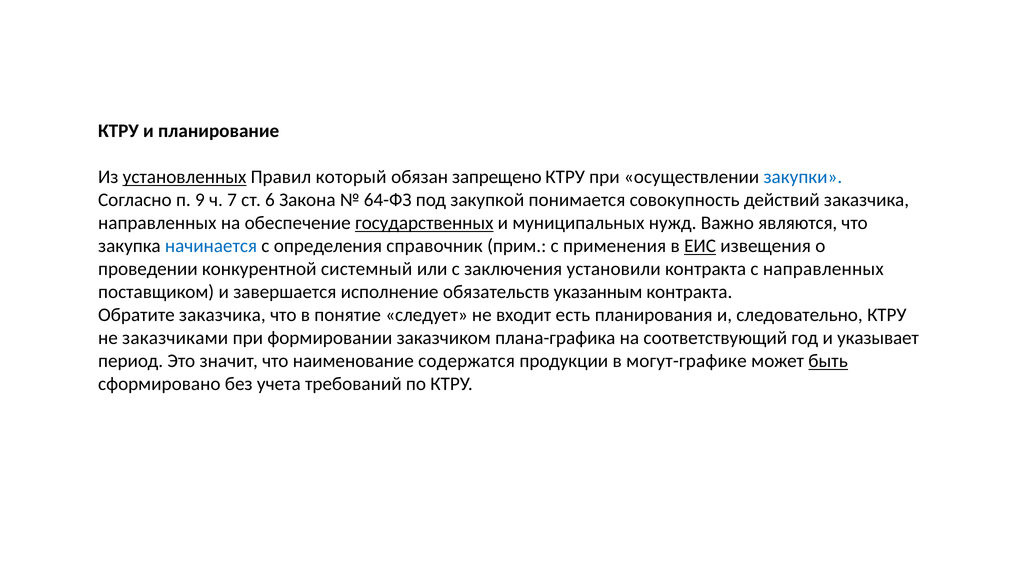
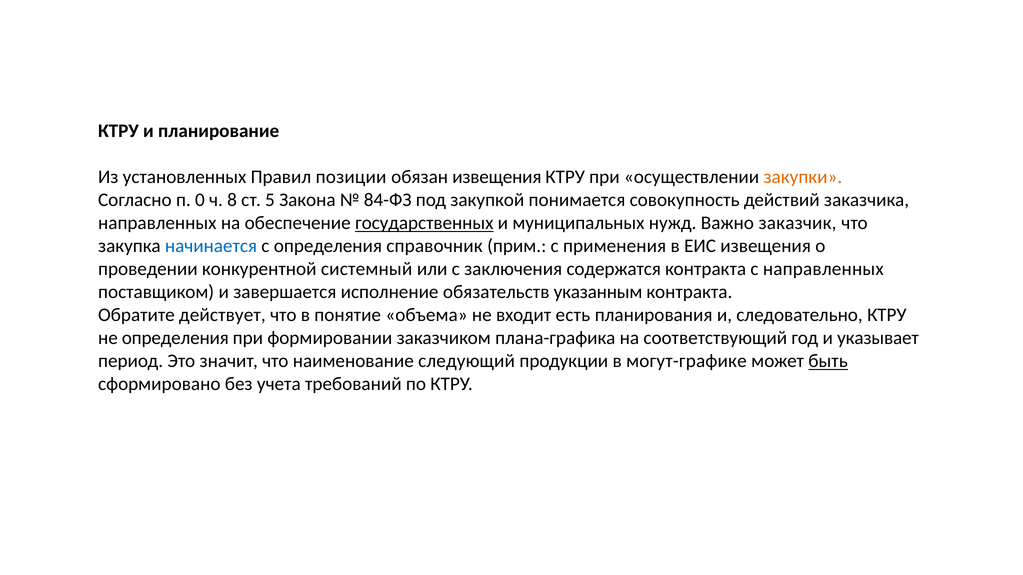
установленных underline: present -> none (185, 177)
который: который -> позиции (351, 177)
обязан запрещено: запрещено -> извещения (497, 177)
закупки colour: blue -> orange (803, 177)
9: 9 -> 0 (200, 200)
7: 7 -> 8 (232, 200)
6: 6 -> 5 (270, 200)
64-ФЗ: 64-ФЗ -> 84-ФЗ (388, 200)
являются: являются -> заказчик (798, 223)
ЕИС underline: present -> none (700, 246)
установили: установили -> содержатся (614, 269)
Обратите заказчика: заказчика -> действует (222, 315)
следует: следует -> объема (427, 315)
не заказчиками: заказчиками -> определения (175, 338)
содержатся: содержатся -> следующий (467, 361)
